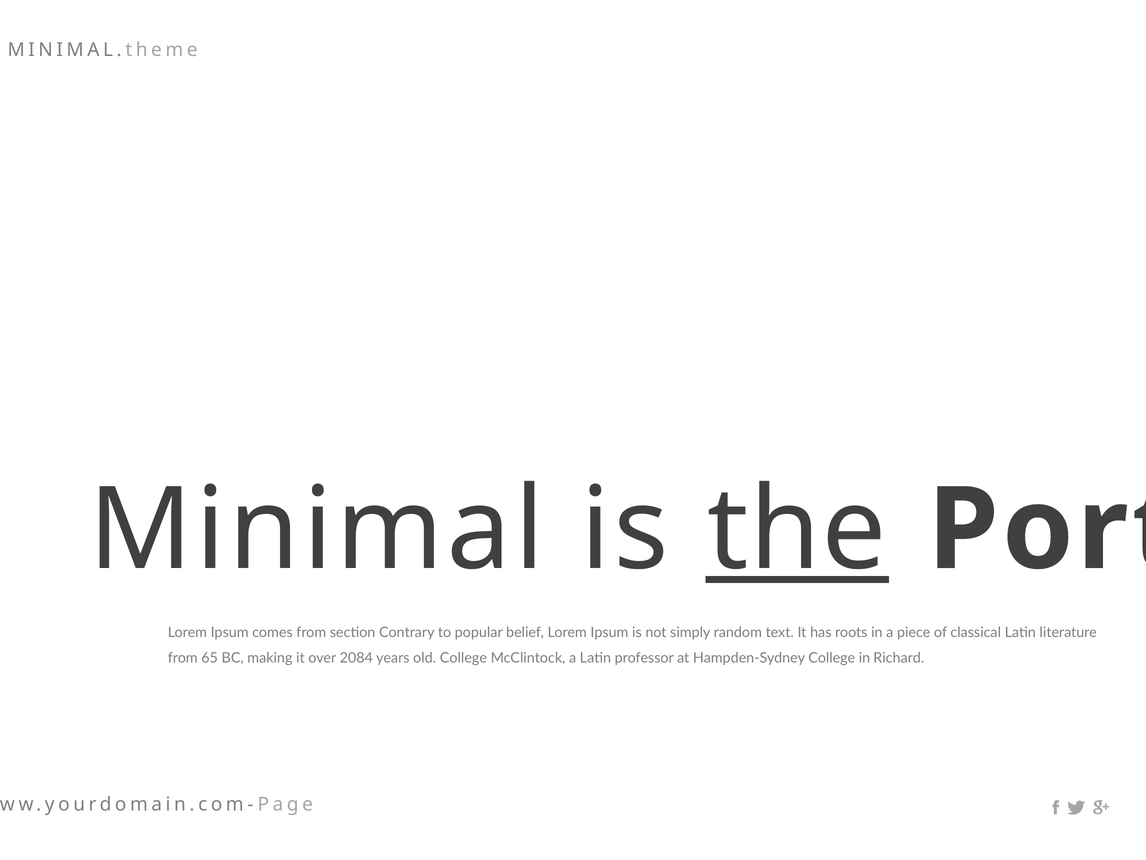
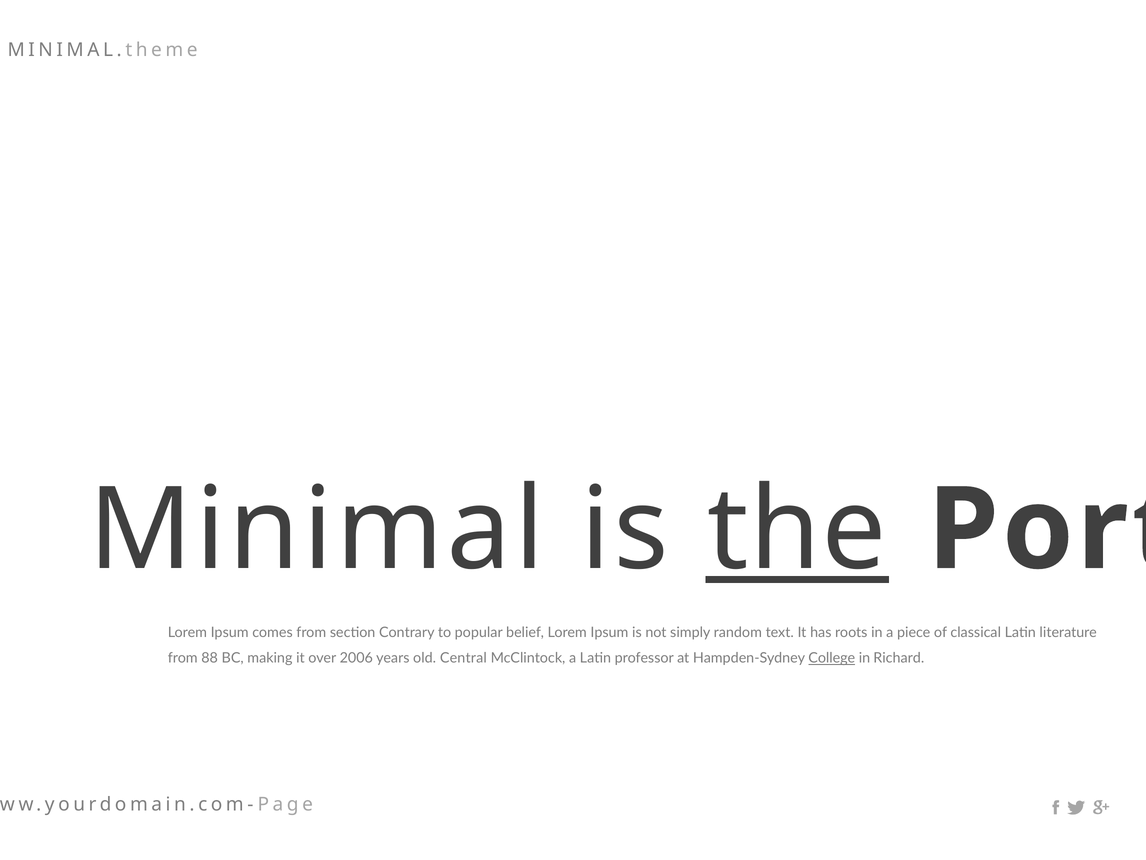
65: 65 -> 88 (210, 658)
2084: 2084 -> 2006 (356, 658)
old College: College -> Central (463, 658)
College underline: none -> present (832, 658)
